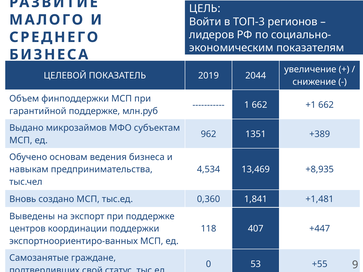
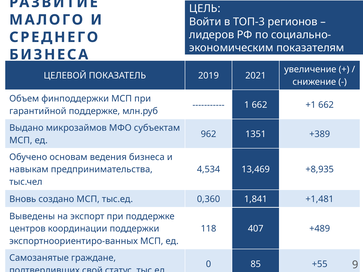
2044: 2044 -> 2021 (256, 76)
+447: +447 -> +489 (320, 229)
53: 53 -> 85 (256, 264)
